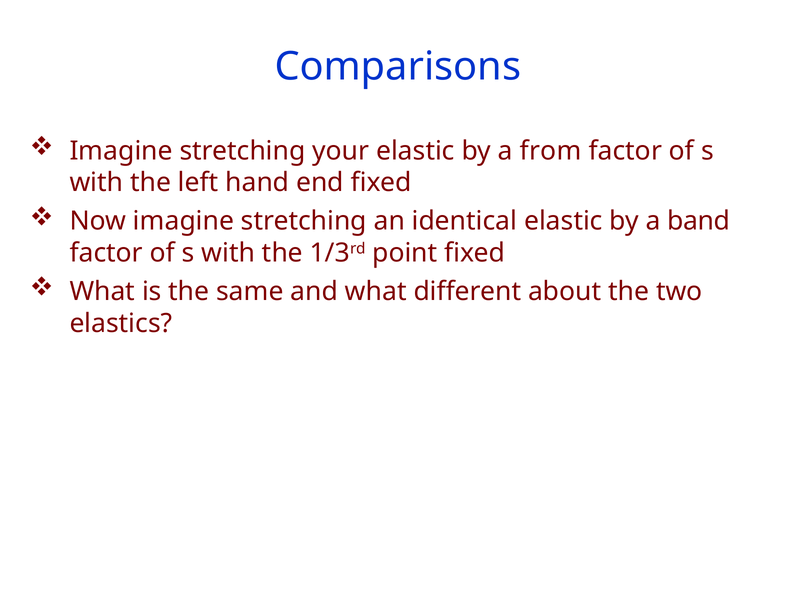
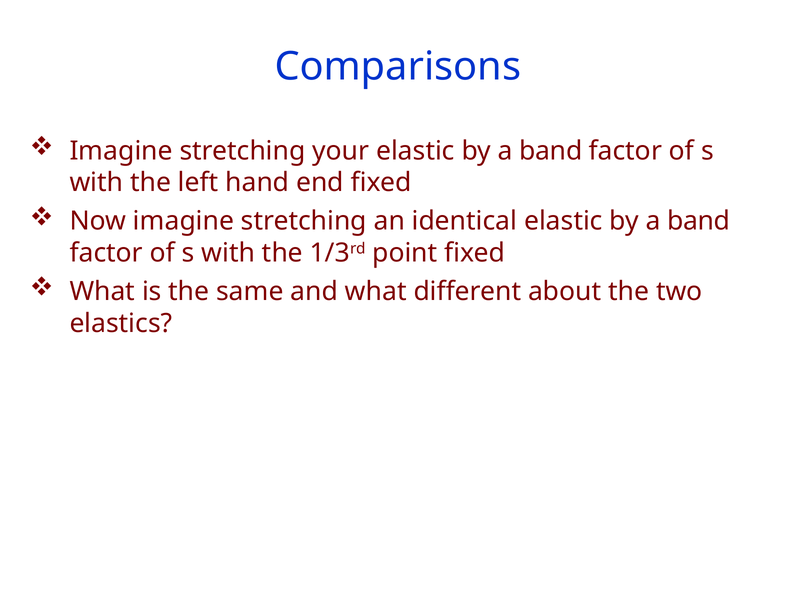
from: from -> band (551, 151)
